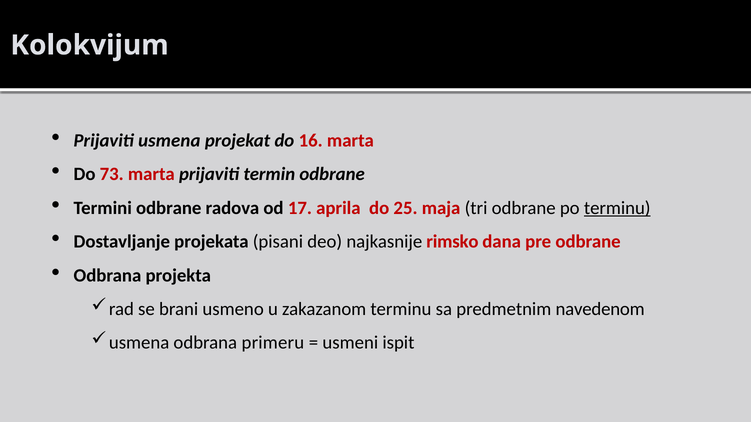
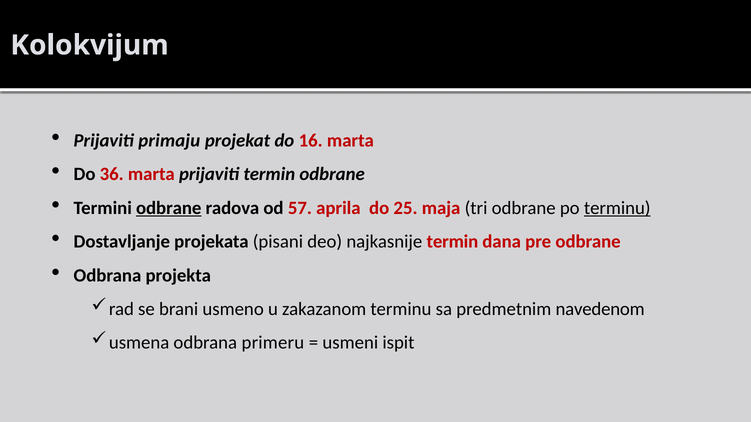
Prijaviti usmena: usmena -> primaju (169, 141)
73: 73 -> 36 (112, 174)
odbrane underline: none -> present (169, 208)
17: 17 -> 57 (300, 208)
najkasnije rimsko: rimsko -> termin (452, 242)
